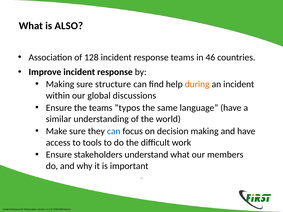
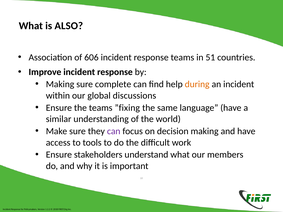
128: 128 -> 606 (91, 57)
46: 46 -> 51 (210, 57)
structure: structure -> complete (113, 84)
”typos: ”typos -> ”fixing (127, 108)
can colour: blue -> purple (114, 131)
